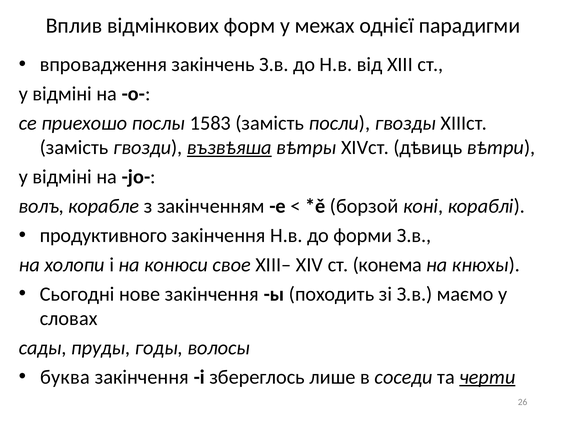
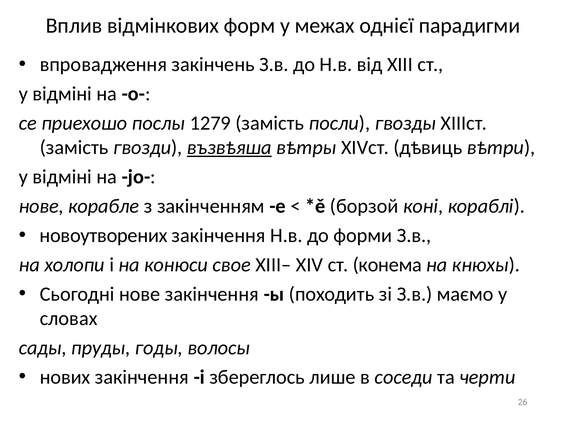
1583: 1583 -> 1279 (210, 123)
волъ: волъ -> нове (41, 206)
продуктивного: продуктивного -> новоутворених (104, 235)
буква: буква -> нових (65, 377)
черти underline: present -> none (487, 377)
